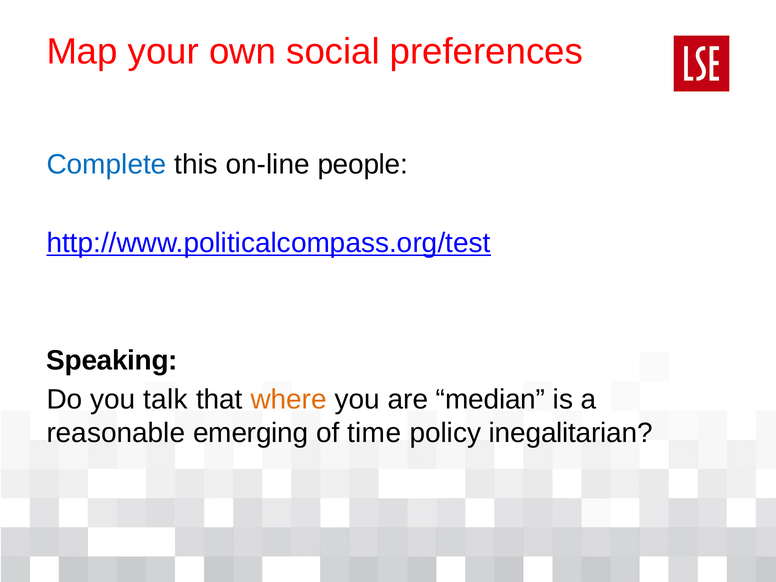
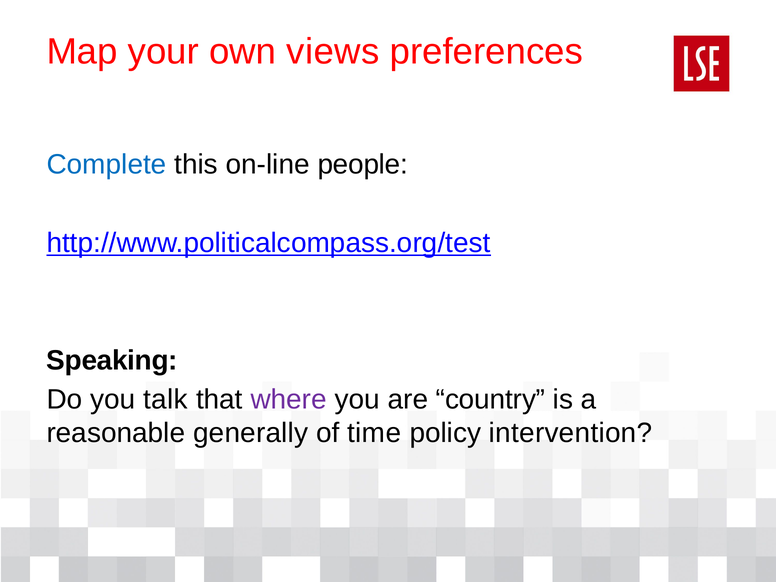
social: social -> views (333, 52)
where colour: orange -> purple (289, 400)
median: median -> country (491, 400)
emerging: emerging -> generally (251, 433)
inegalitarian: inegalitarian -> intervention (571, 433)
